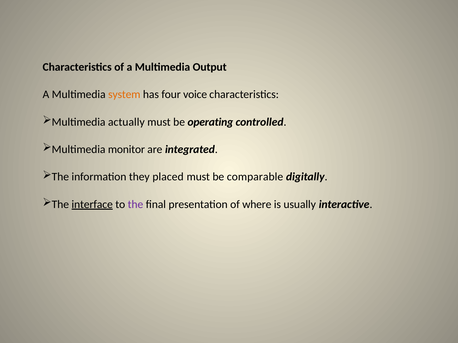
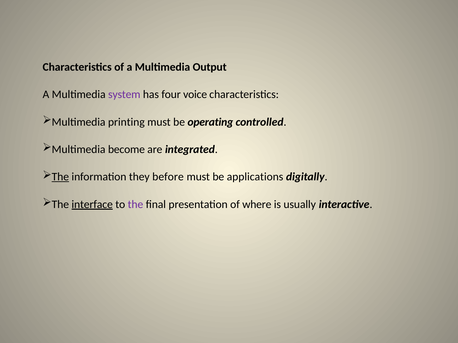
system colour: orange -> purple (124, 95)
actually: actually -> printing (126, 122)
monitor: monitor -> become (126, 150)
The underline: none -> present (60, 177)
placed: placed -> before (168, 177)
comparable: comparable -> applications (255, 177)
